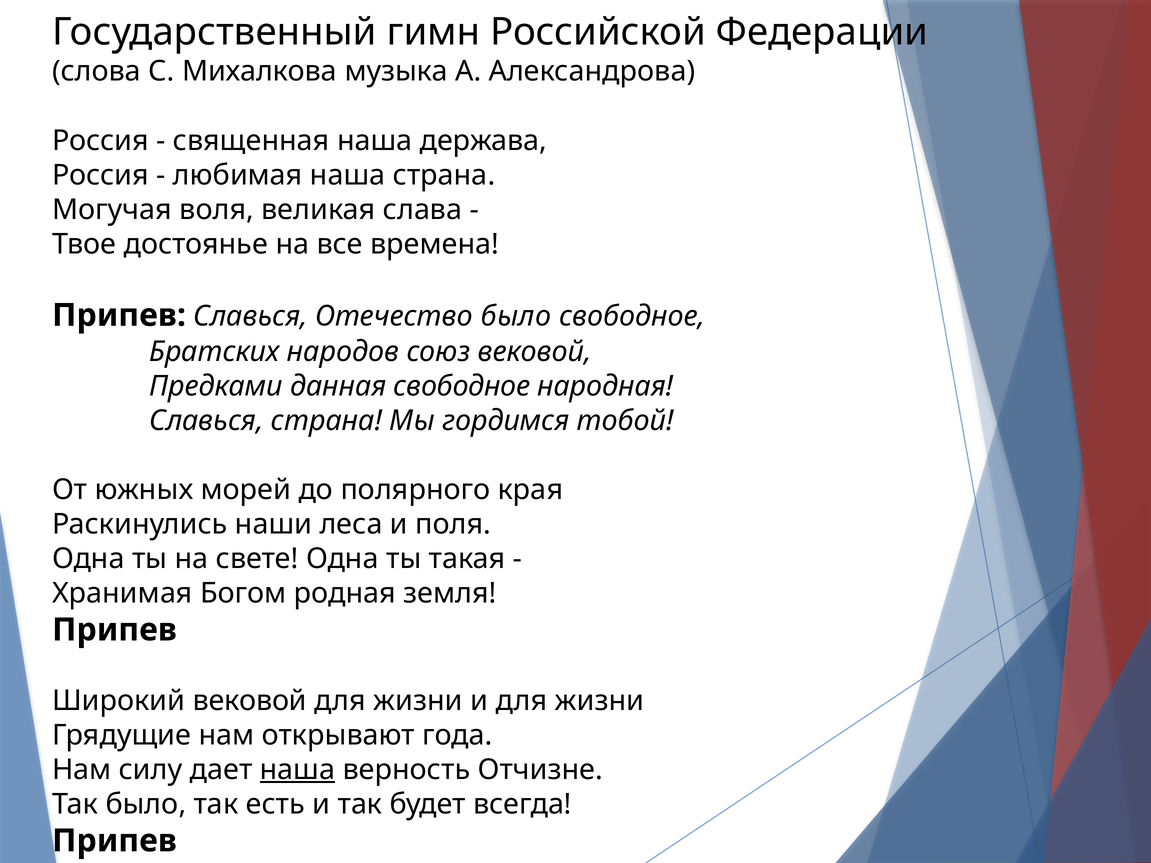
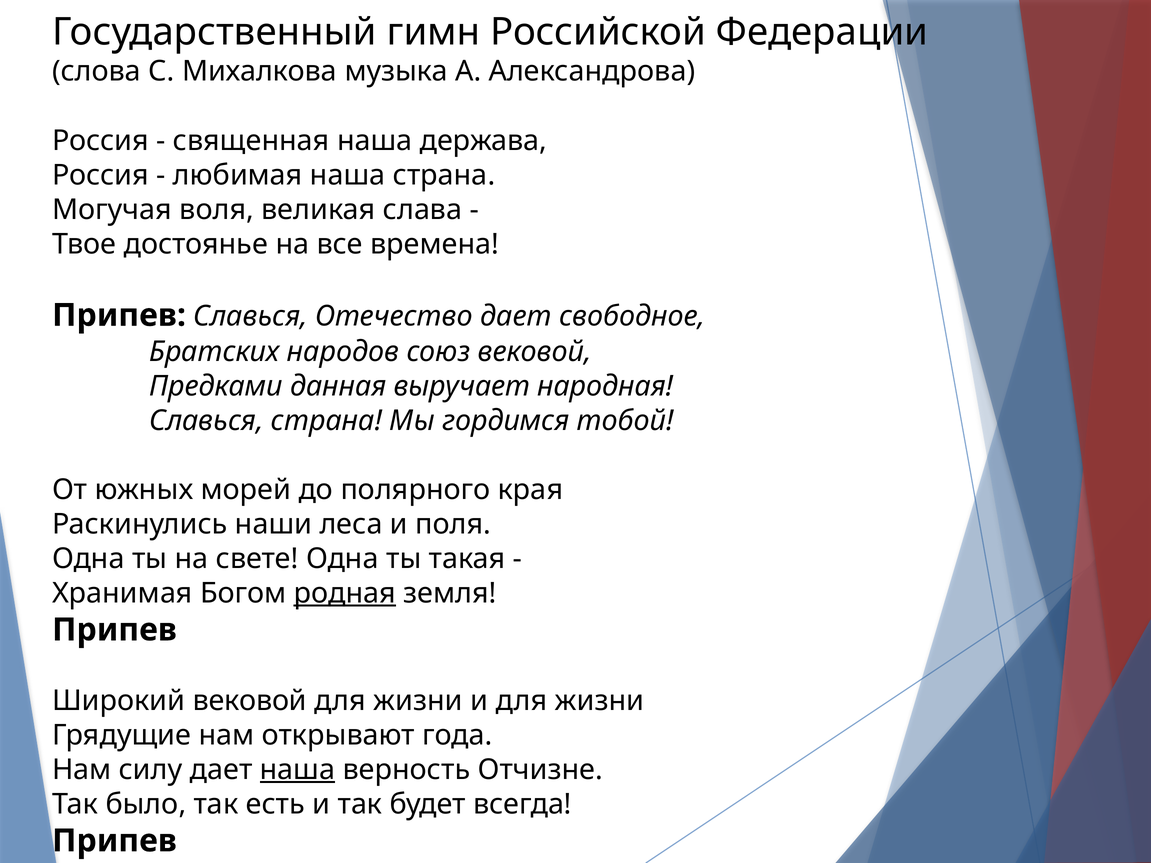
Отечество было: было -> дает (516, 316)
данная свободное: свободное -> выручает (462, 386)
родная underline: none -> present (345, 593)
